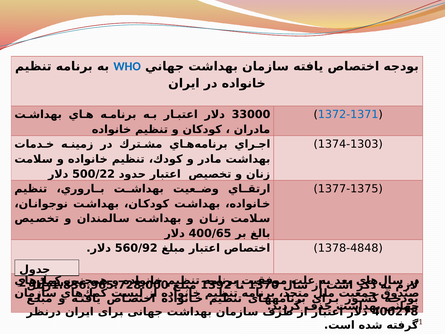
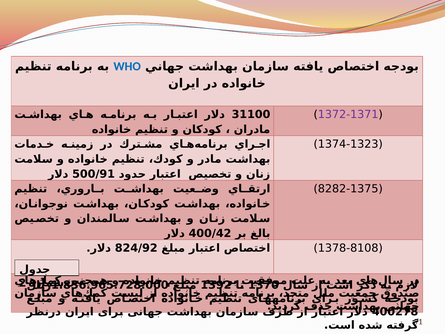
33000: 33000 -> 31100 (251, 114)
1372-1371 colour: blue -> purple (348, 114)
1374-1303: 1374-1303 -> 1374-1323 (348, 144)
500/22: 500/22 -> 500/91 (94, 174)
1377-1375: 1377-1375 -> 8282-1375 (348, 189)
400/65: 400/65 -> 400/42 (210, 233)
560/92: 560/92 -> 824/92 (136, 248)
1378-4848: 1378-4848 -> 1378-8108 (348, 248)
